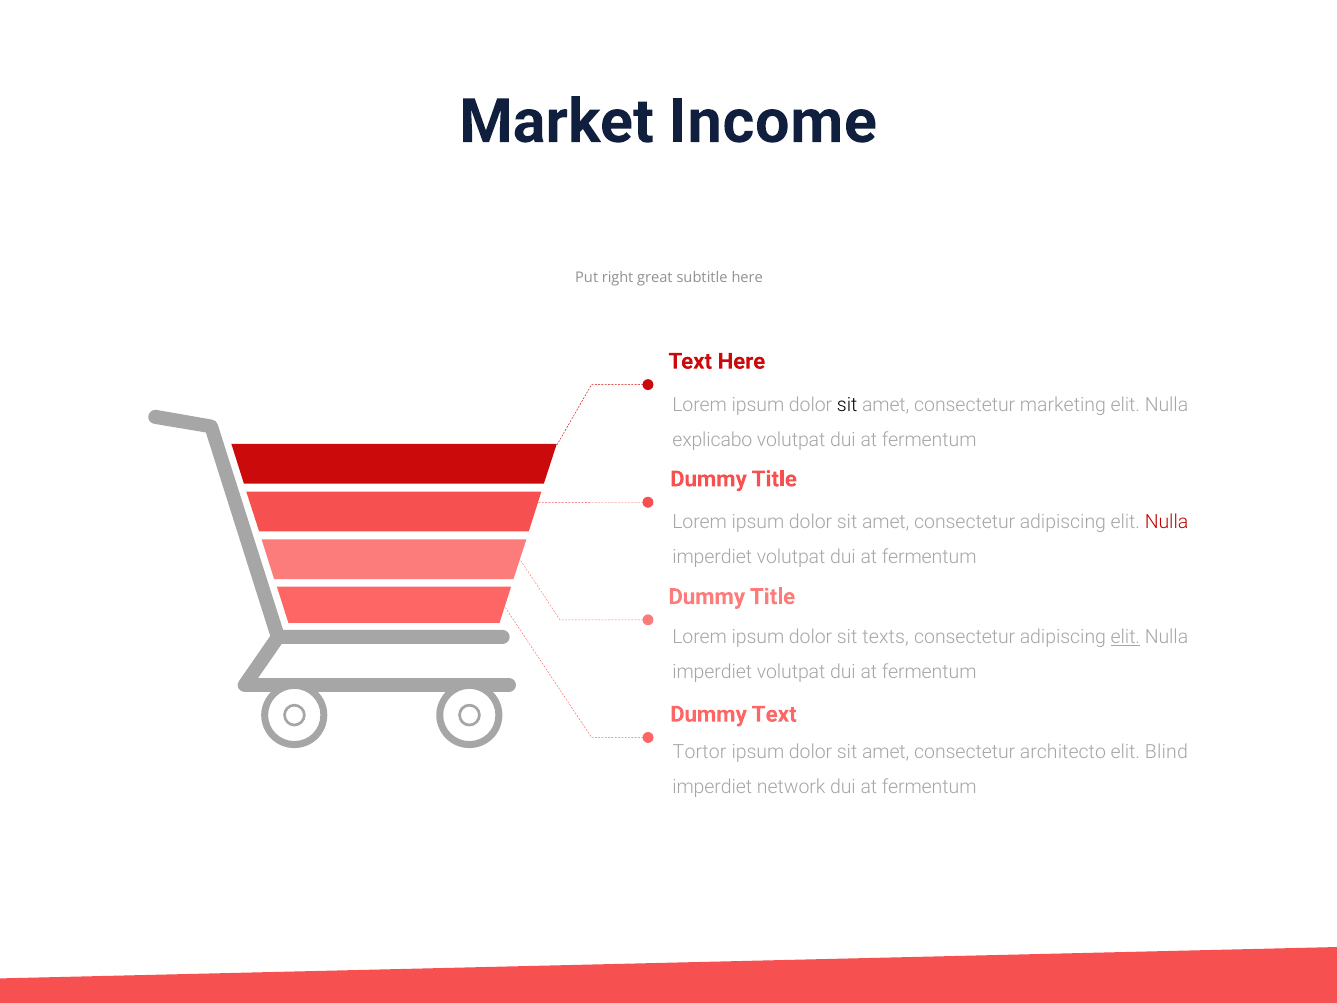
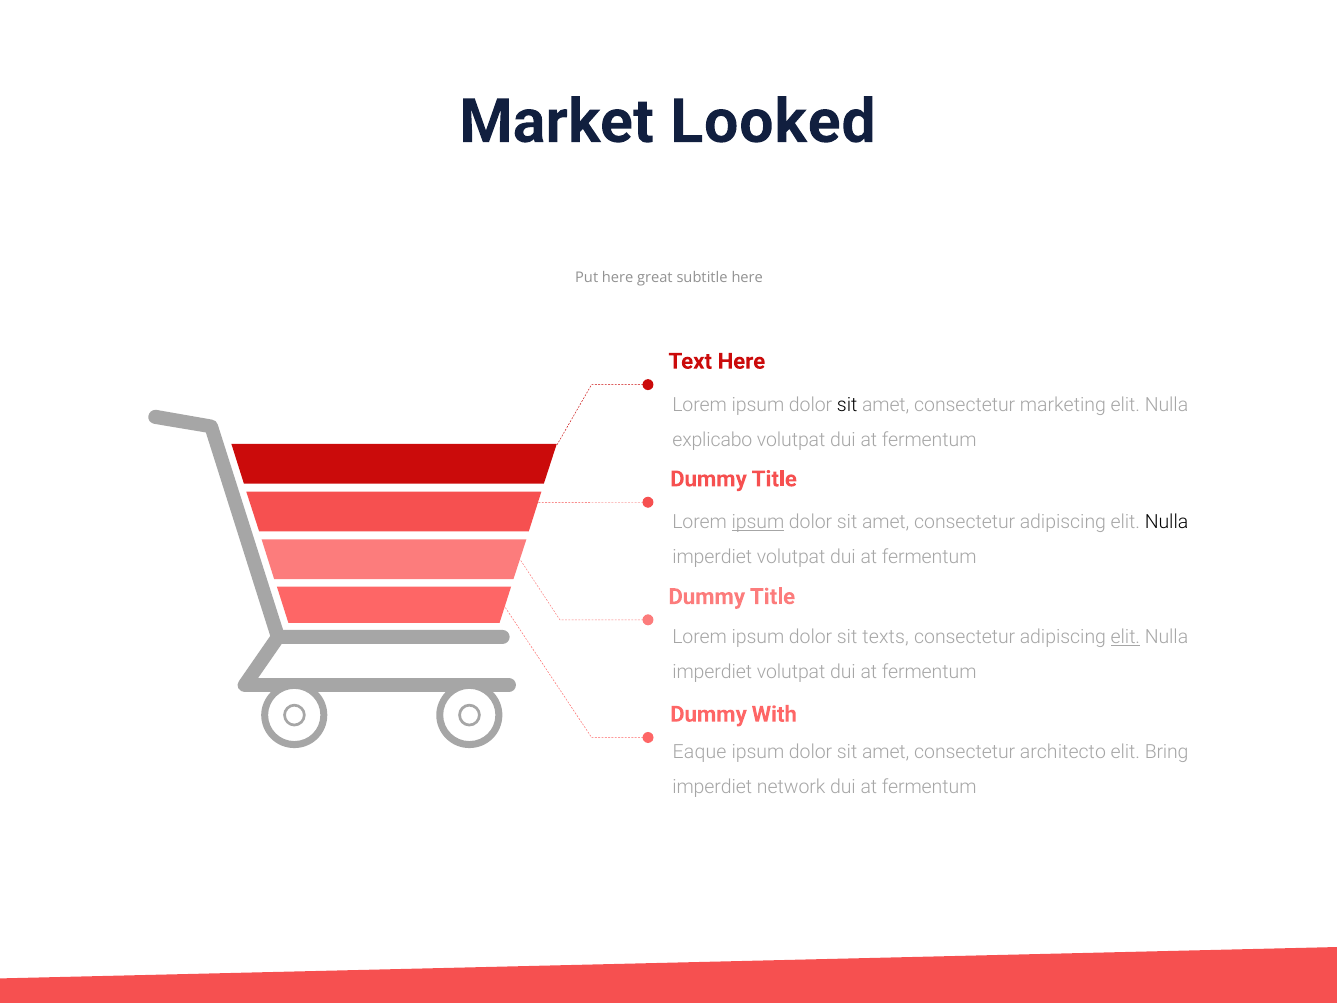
Income: Income -> Looked (773, 122)
Put right: right -> here (618, 278)
ipsum underline: none -> present (758, 522)
Nulla colour: red -> black (1167, 522)
Dummy Text: Text -> With (774, 714)
Tortor: Tortor -> Eaque (700, 752)
Blind: Blind -> Bring (1167, 752)
